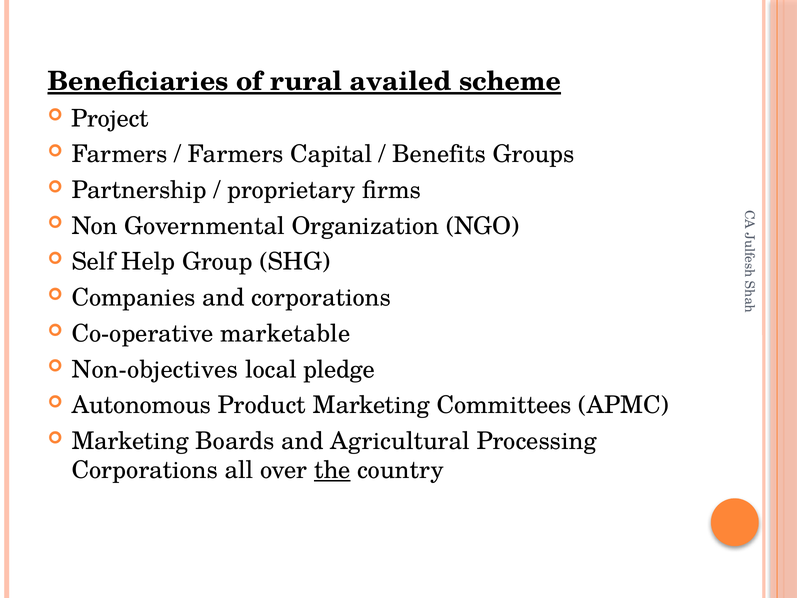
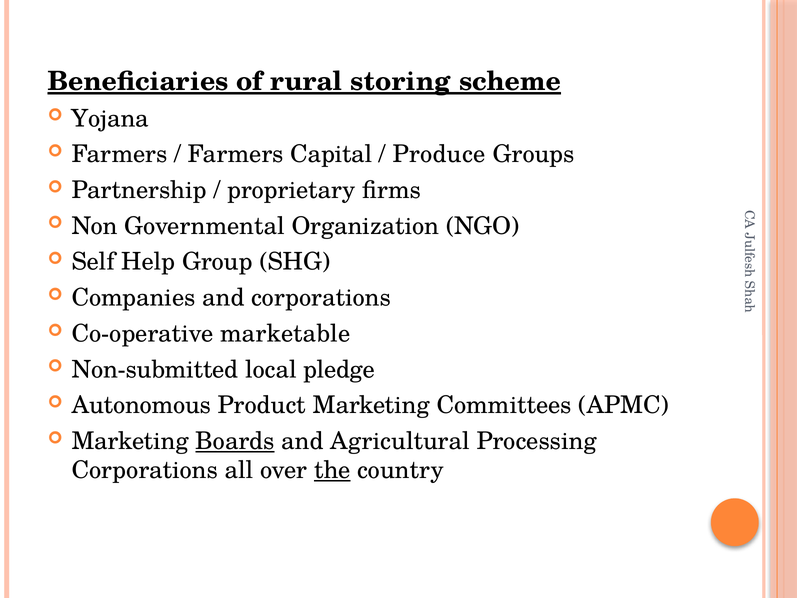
availed: availed -> storing (400, 82)
Project: Project -> Yojana (110, 119)
Benefits: Benefits -> Produce (439, 154)
Non-objectives: Non-objectives -> Non-submitted (155, 369)
Boards underline: none -> present (235, 441)
